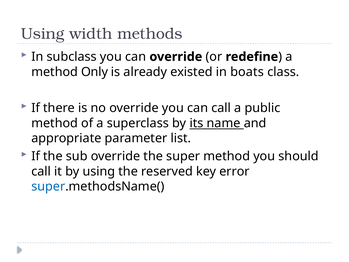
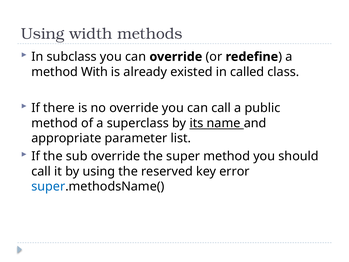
Only: Only -> With (94, 72)
boats: boats -> called (247, 72)
